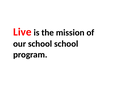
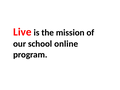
school school: school -> online (66, 44)
